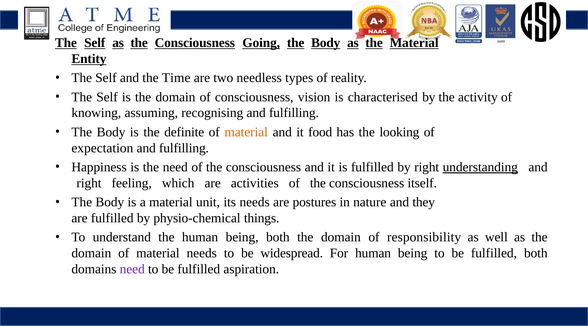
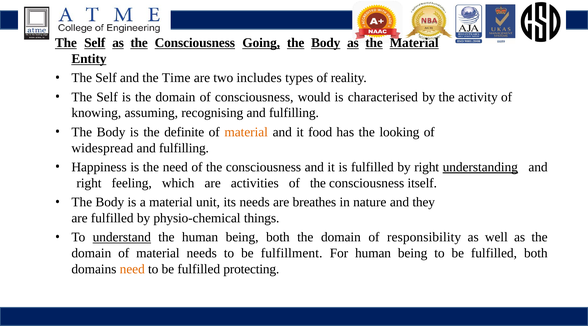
needless: needless -> includes (259, 78)
vision: vision -> would (314, 97)
expectation: expectation -> widespread (102, 148)
postures: postures -> breathes (314, 203)
understand underline: none -> present (122, 238)
widespread: widespread -> fulfillment (292, 254)
need colour: purple -> orange (132, 270)
aspiration: aspiration -> protecting (251, 270)
